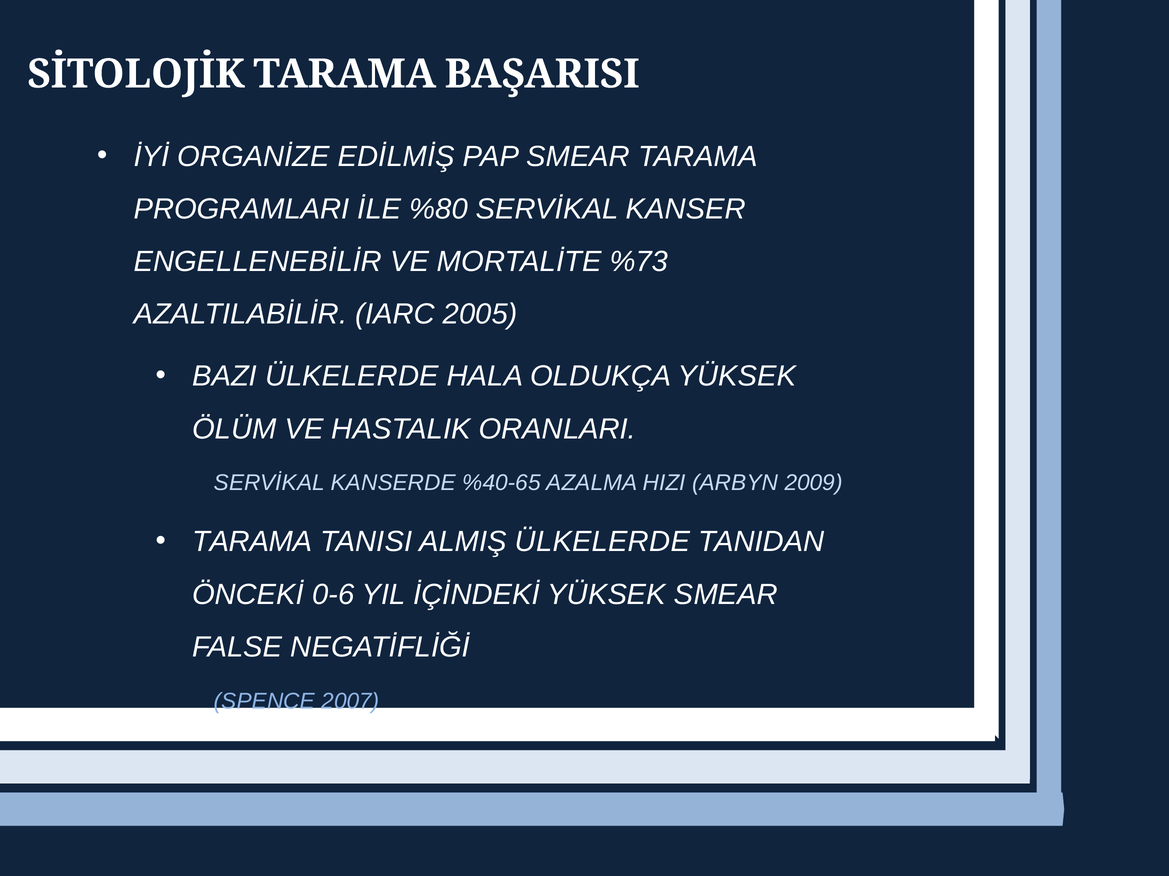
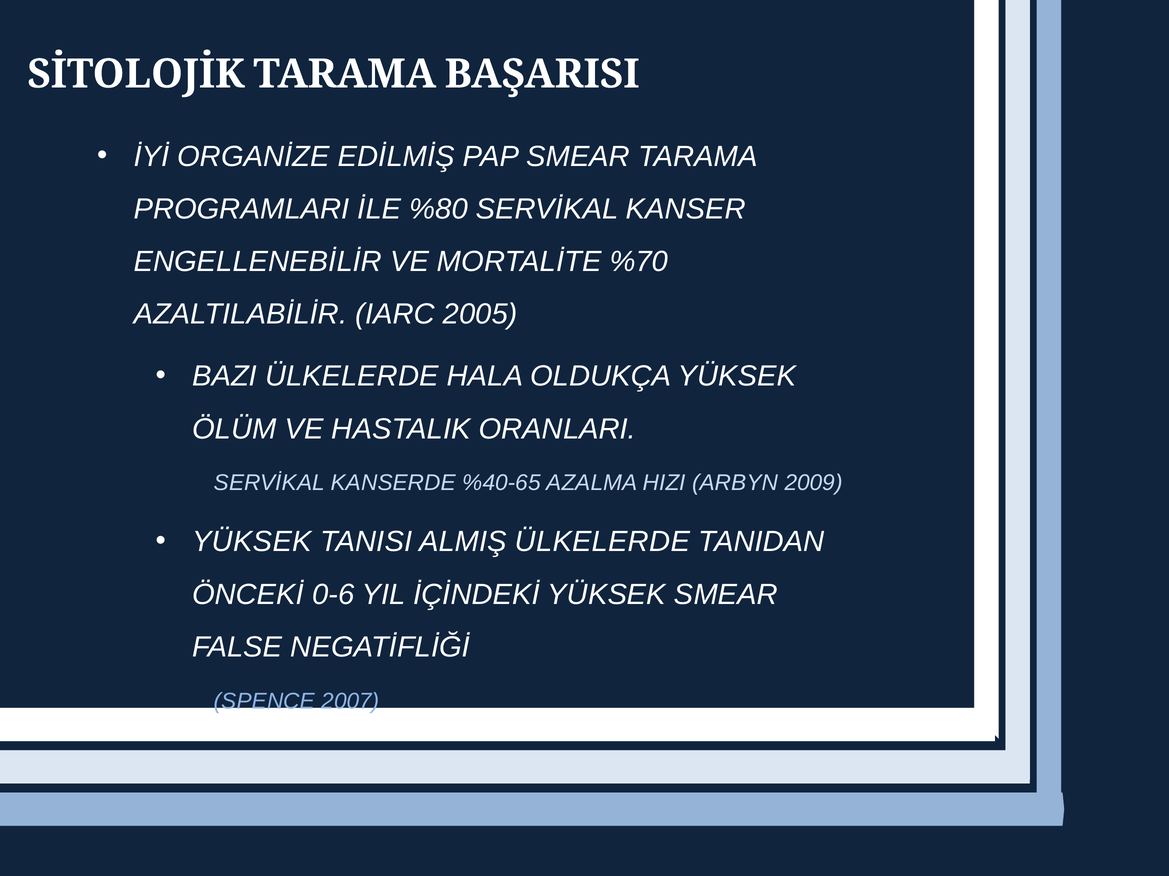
%73: %73 -> %70 (639, 262)
TARAMA: TARAMA -> YÜKSEK (252, 542)
